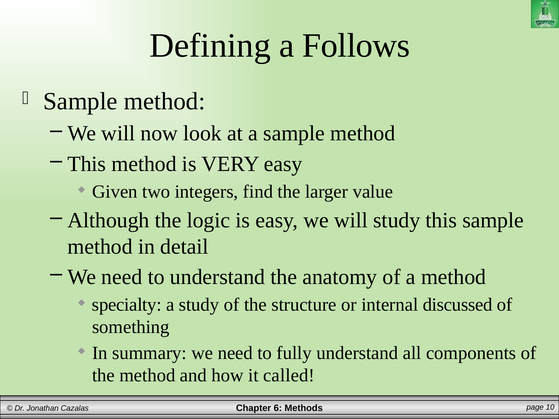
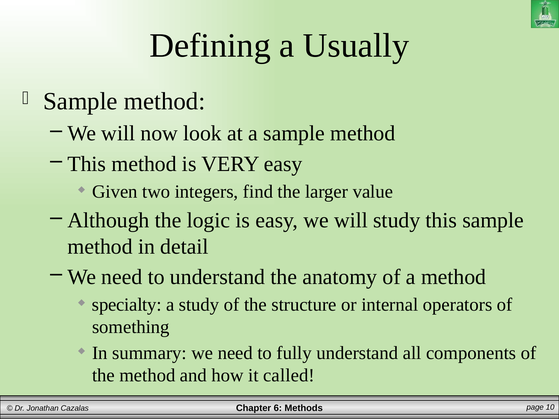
Follows: Follows -> Usually (356, 46)
discussed: discussed -> operators (458, 305)
